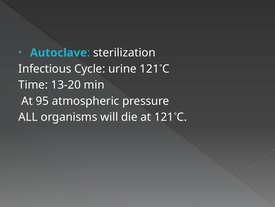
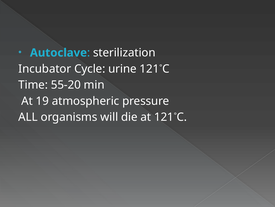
Infectious: Infectious -> Incubator (45, 69)
13-20: 13-20 -> 55-20 (66, 85)
95: 95 -> 19 (42, 101)
